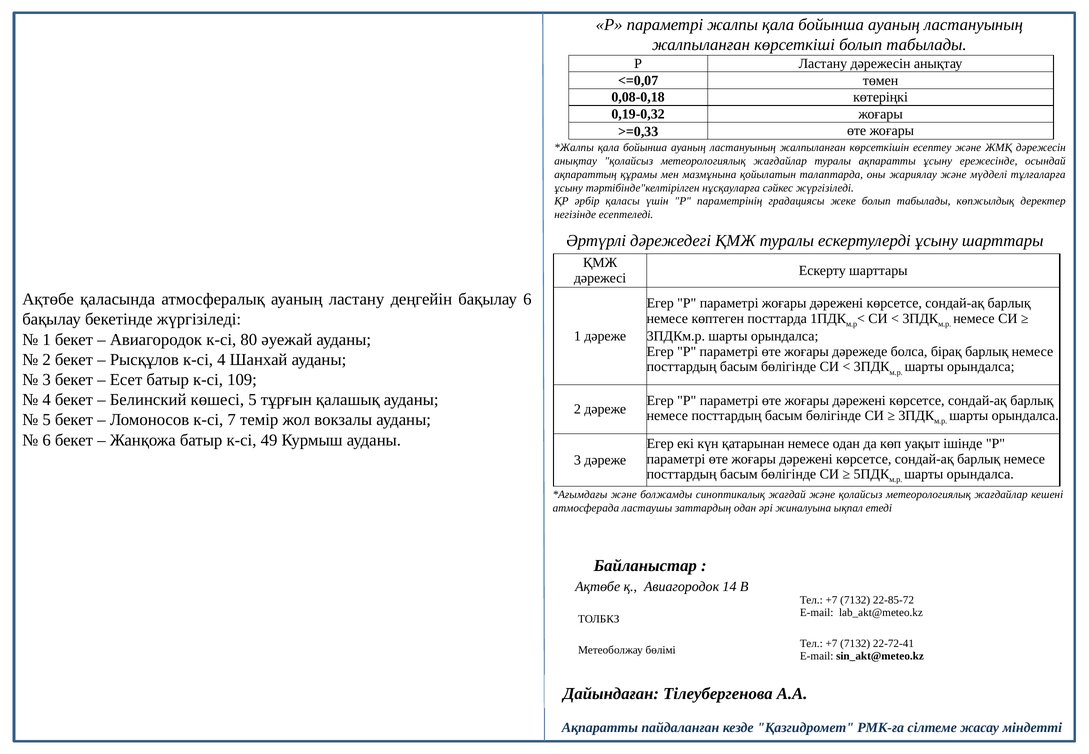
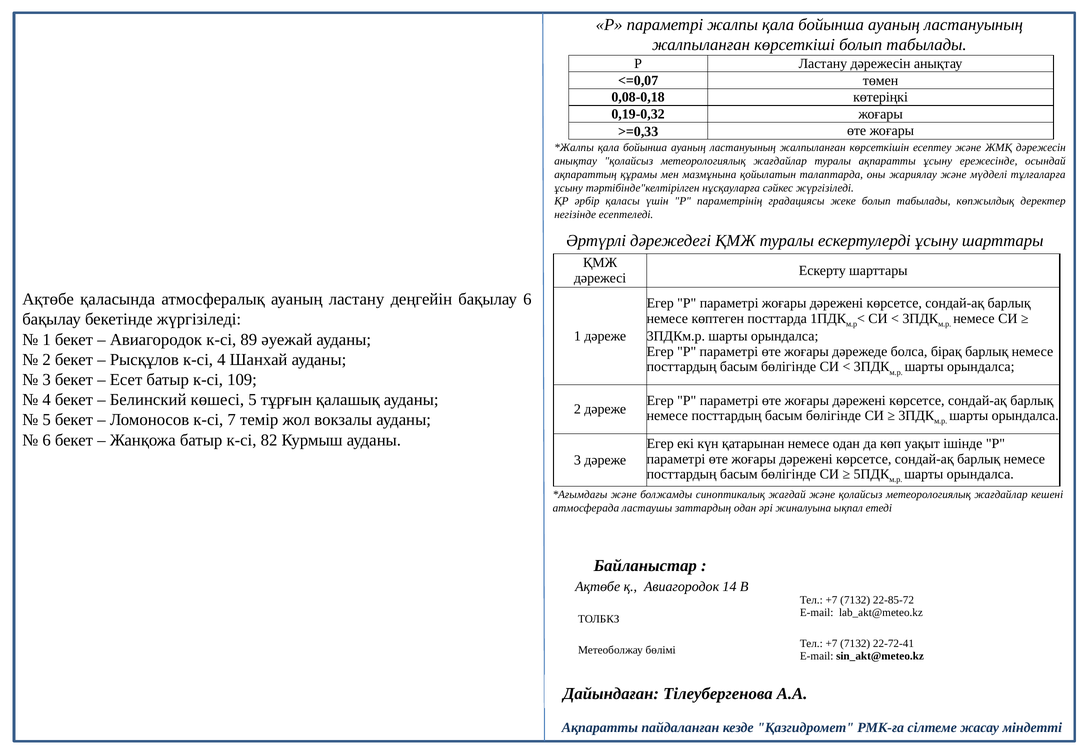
80: 80 -> 89 (249, 339)
49: 49 -> 82 (269, 440)
